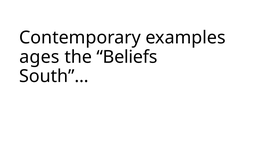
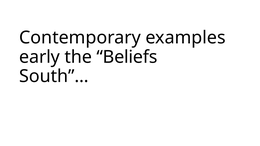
ages: ages -> early (40, 57)
